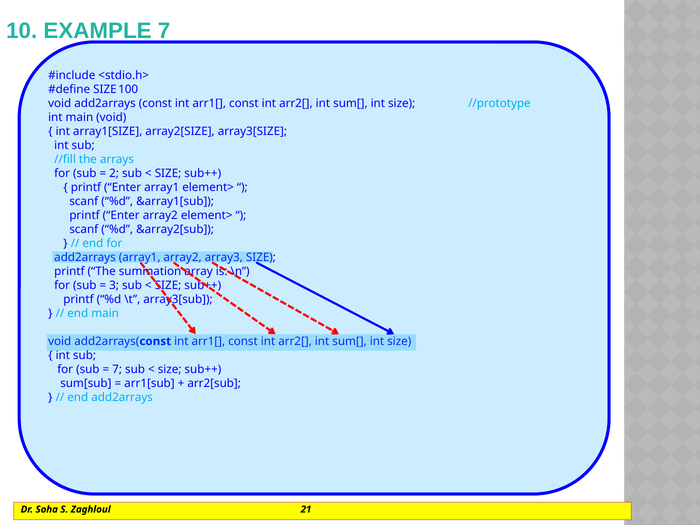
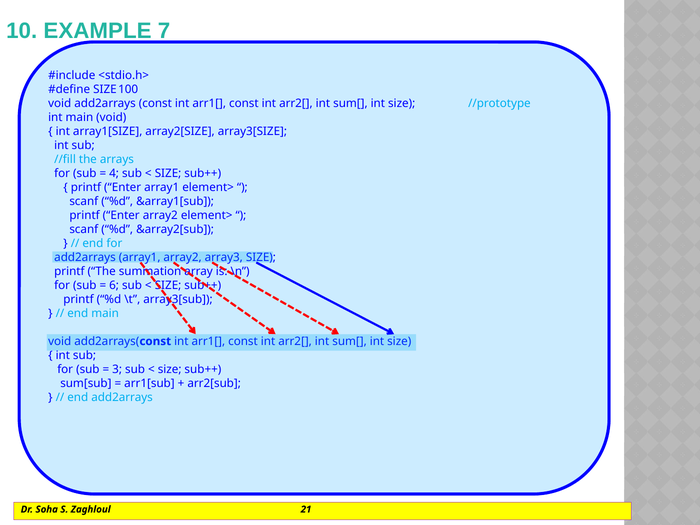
2: 2 -> 4 (114, 173)
3: 3 -> 6 (114, 285)
7: 7 -> 3 (117, 369)
